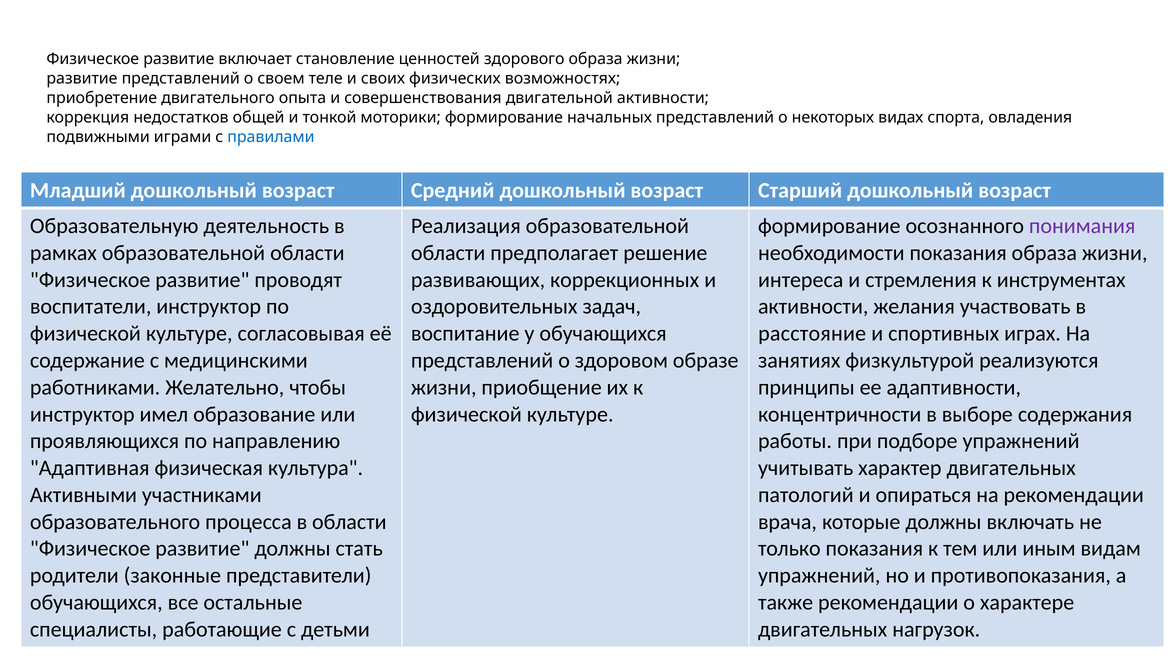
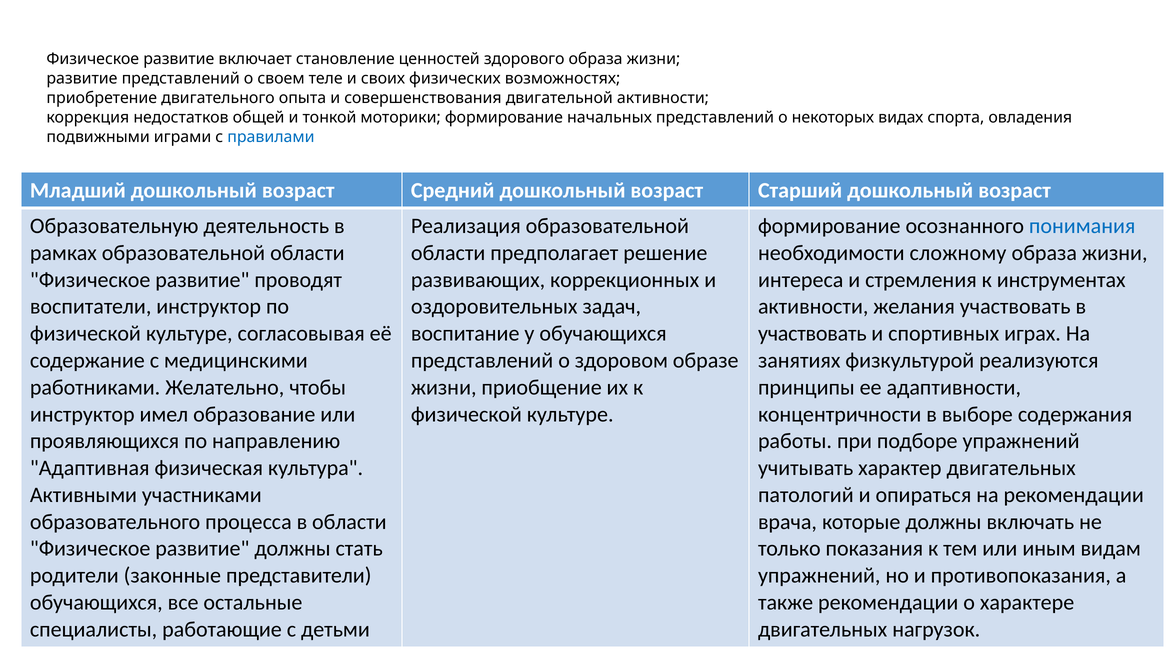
понимания colour: purple -> blue (1082, 226)
необходимости показания: показания -> сложному (958, 253)
расстояние: расстояние -> участвовать (812, 334)
